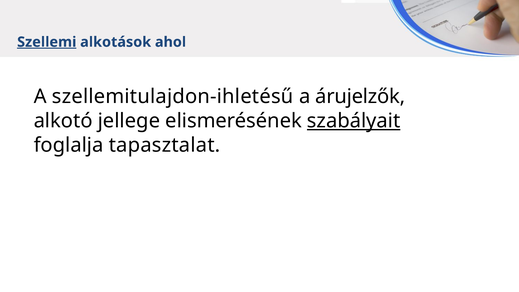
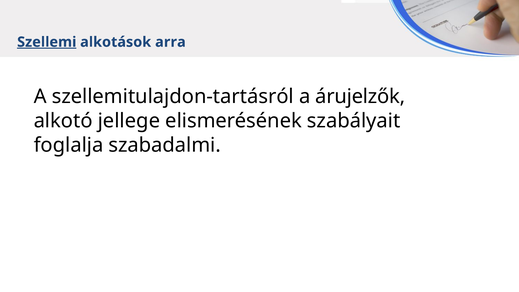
ahol: ahol -> arra (170, 42)
szellemitulajdon-ihletésű: szellemitulajdon-ihletésű -> szellemitulajdon-tartásról (173, 97)
szabályait underline: present -> none (354, 121)
tapasztalat: tapasztalat -> szabadalmi (165, 145)
